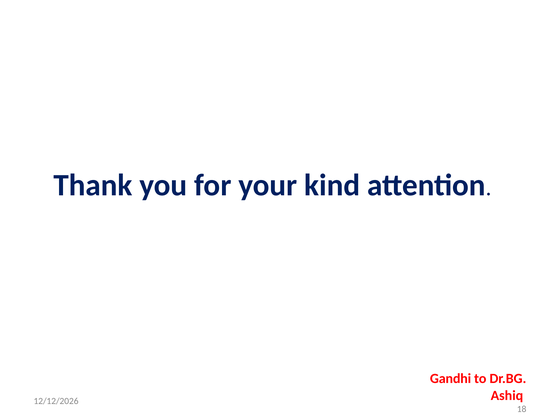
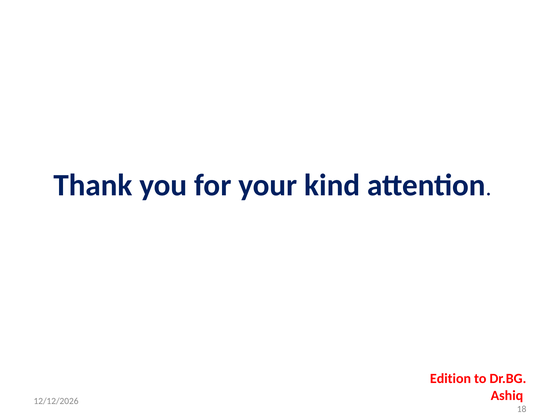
Gandhi: Gandhi -> Edition (451, 379)
